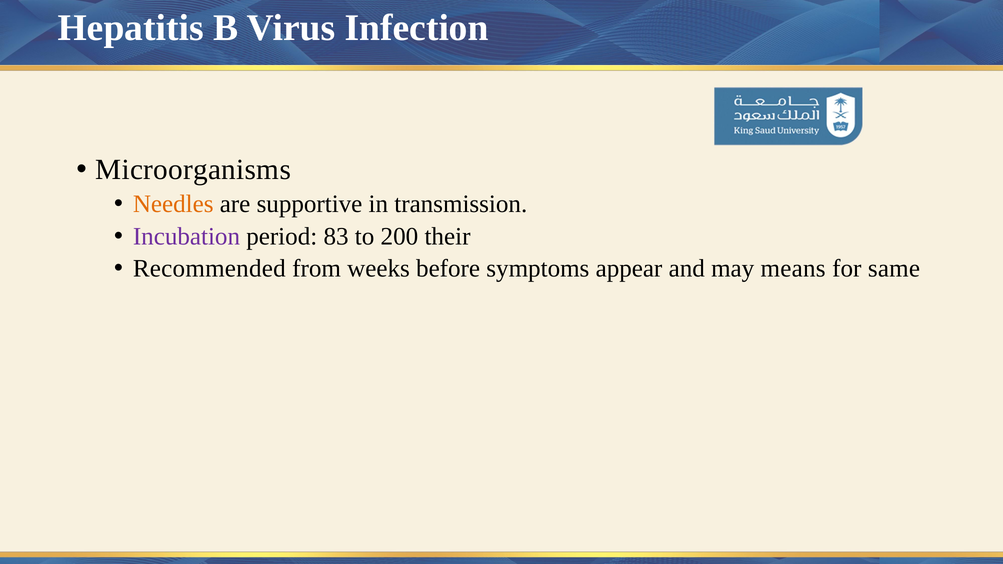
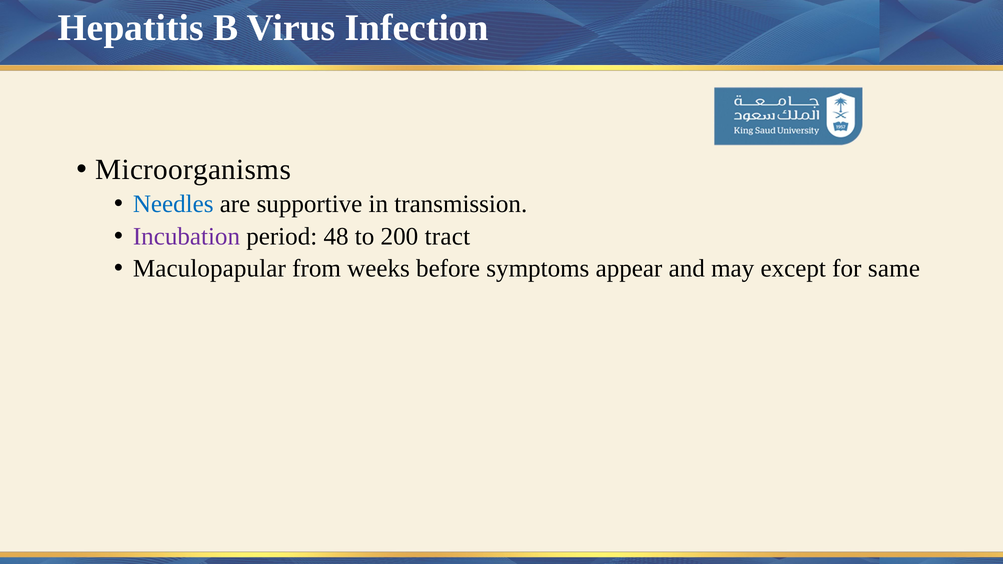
Needles colour: orange -> blue (173, 204)
83: 83 -> 48 (336, 236)
their: their -> tract (447, 236)
Recommended: Recommended -> Maculopapular (209, 269)
means: means -> except (793, 269)
